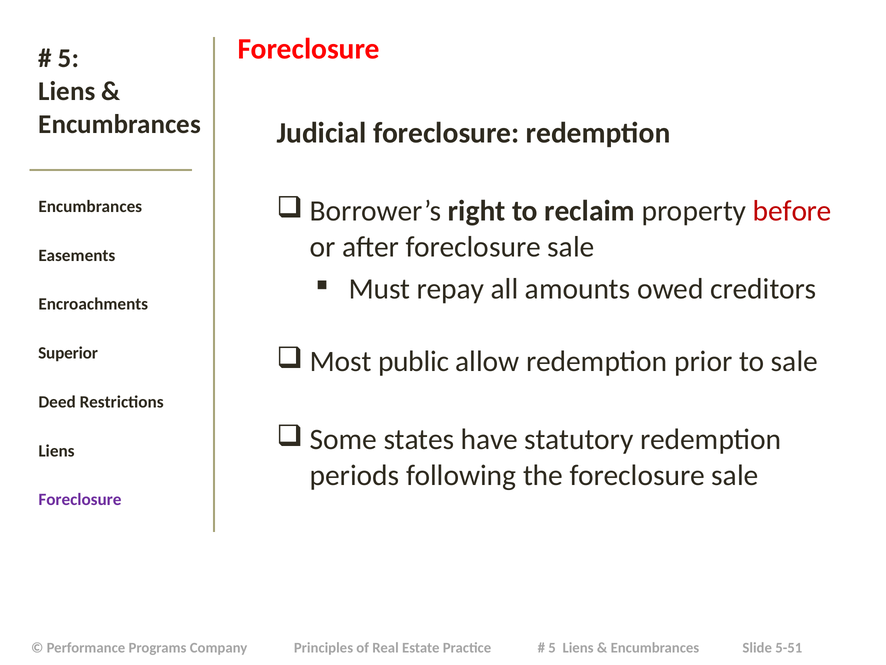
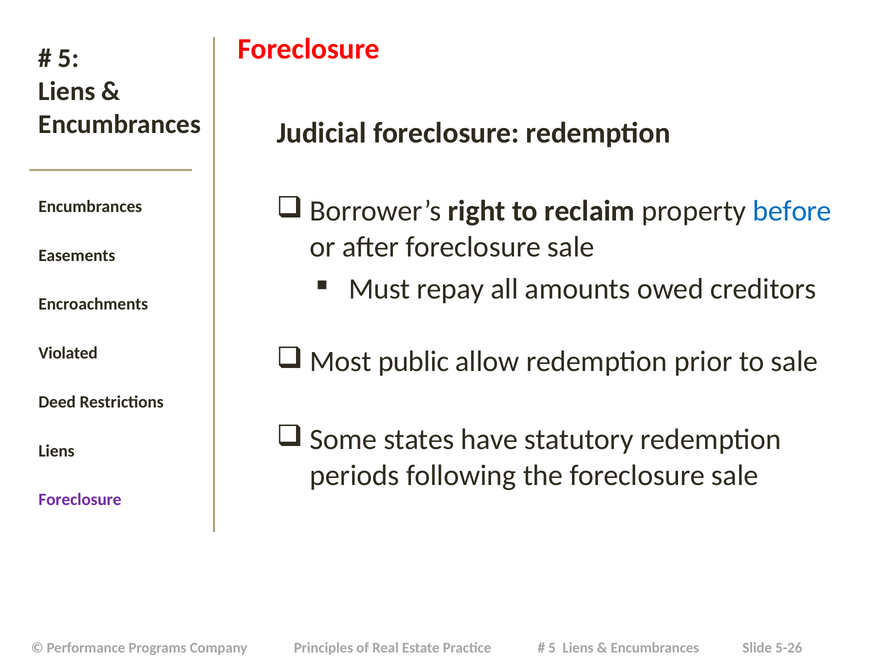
before colour: red -> blue (792, 211)
Superior: Superior -> Violated (68, 353)
5-51: 5-51 -> 5-26 (789, 647)
